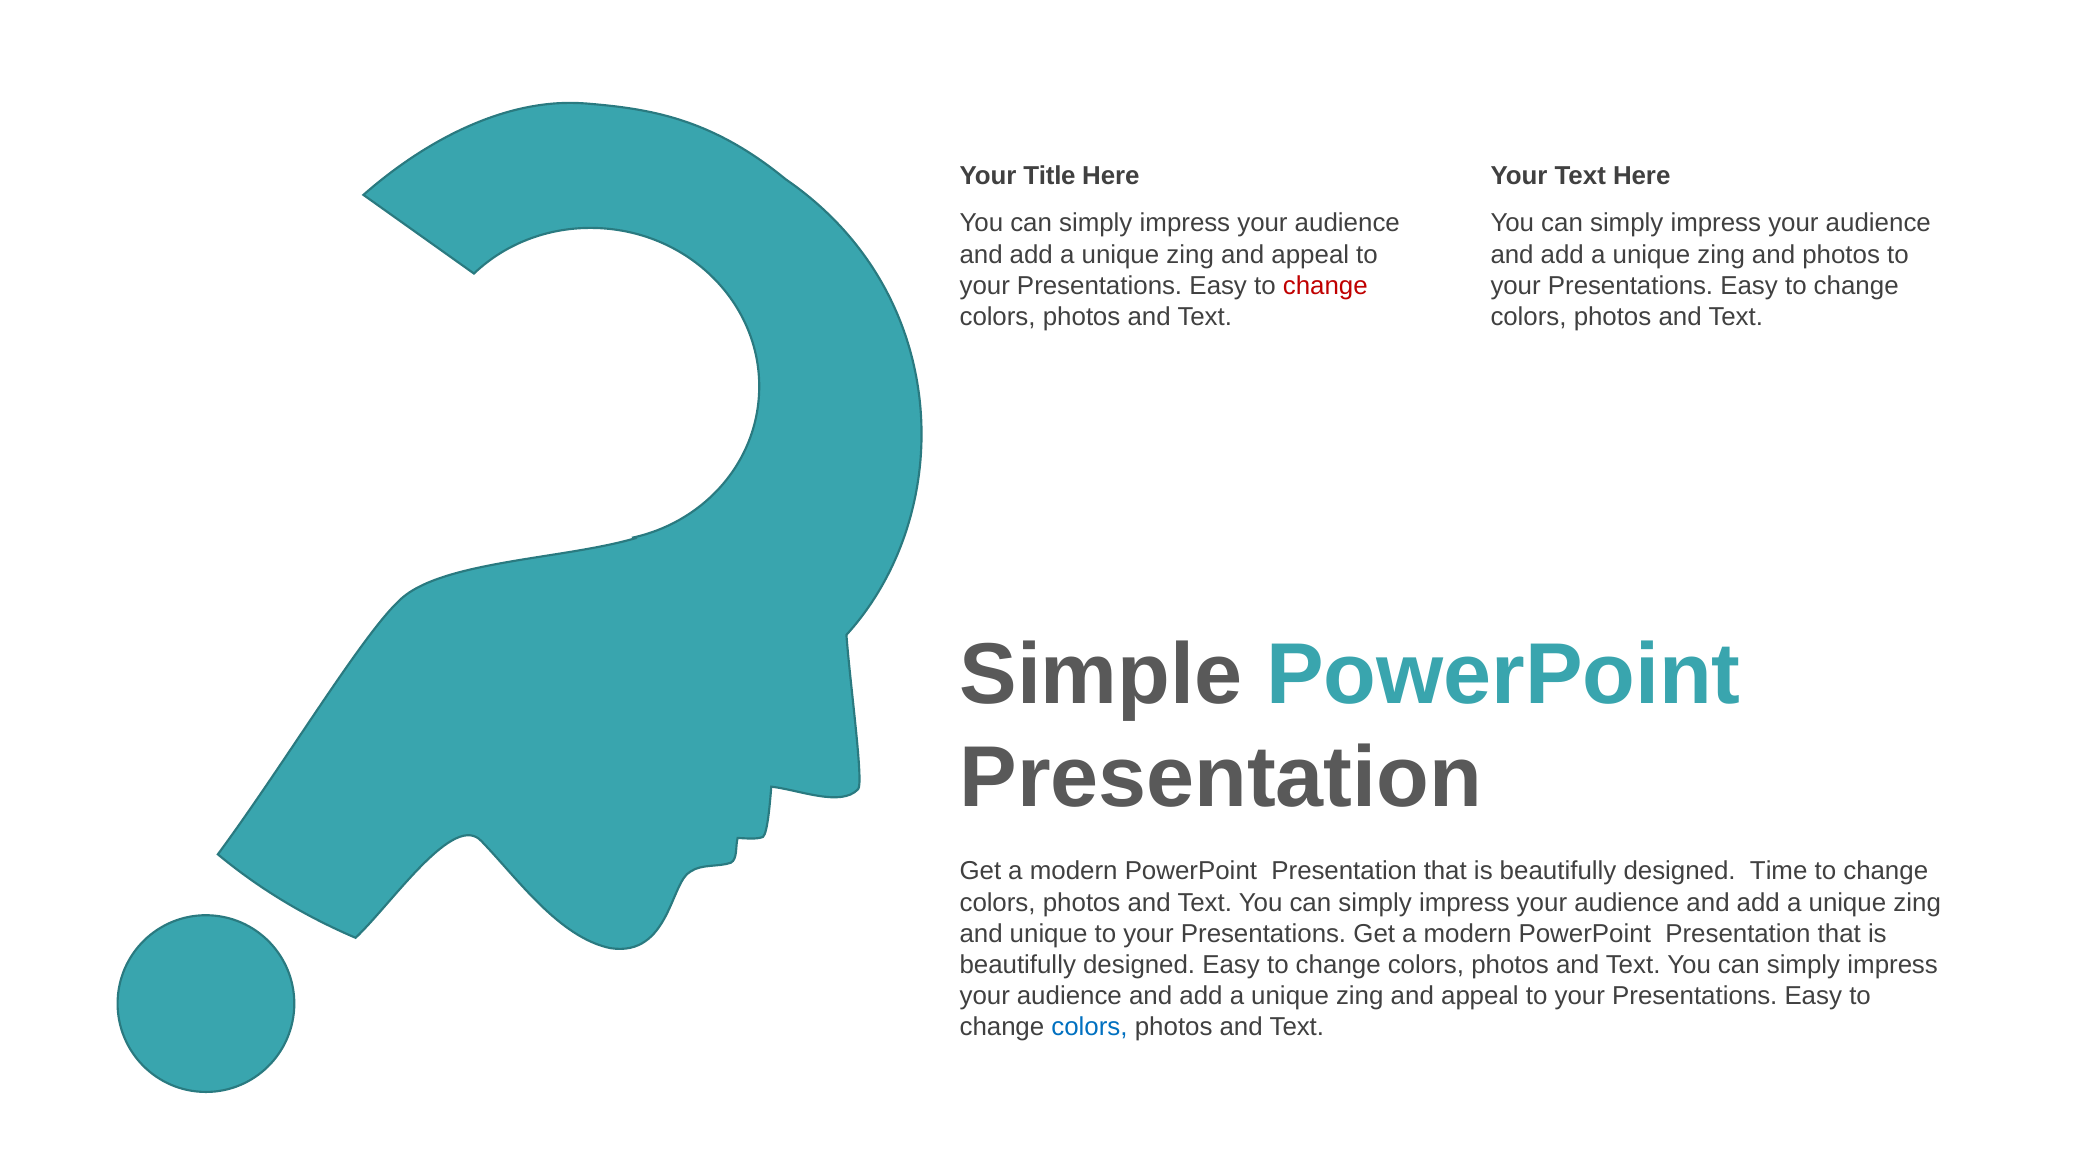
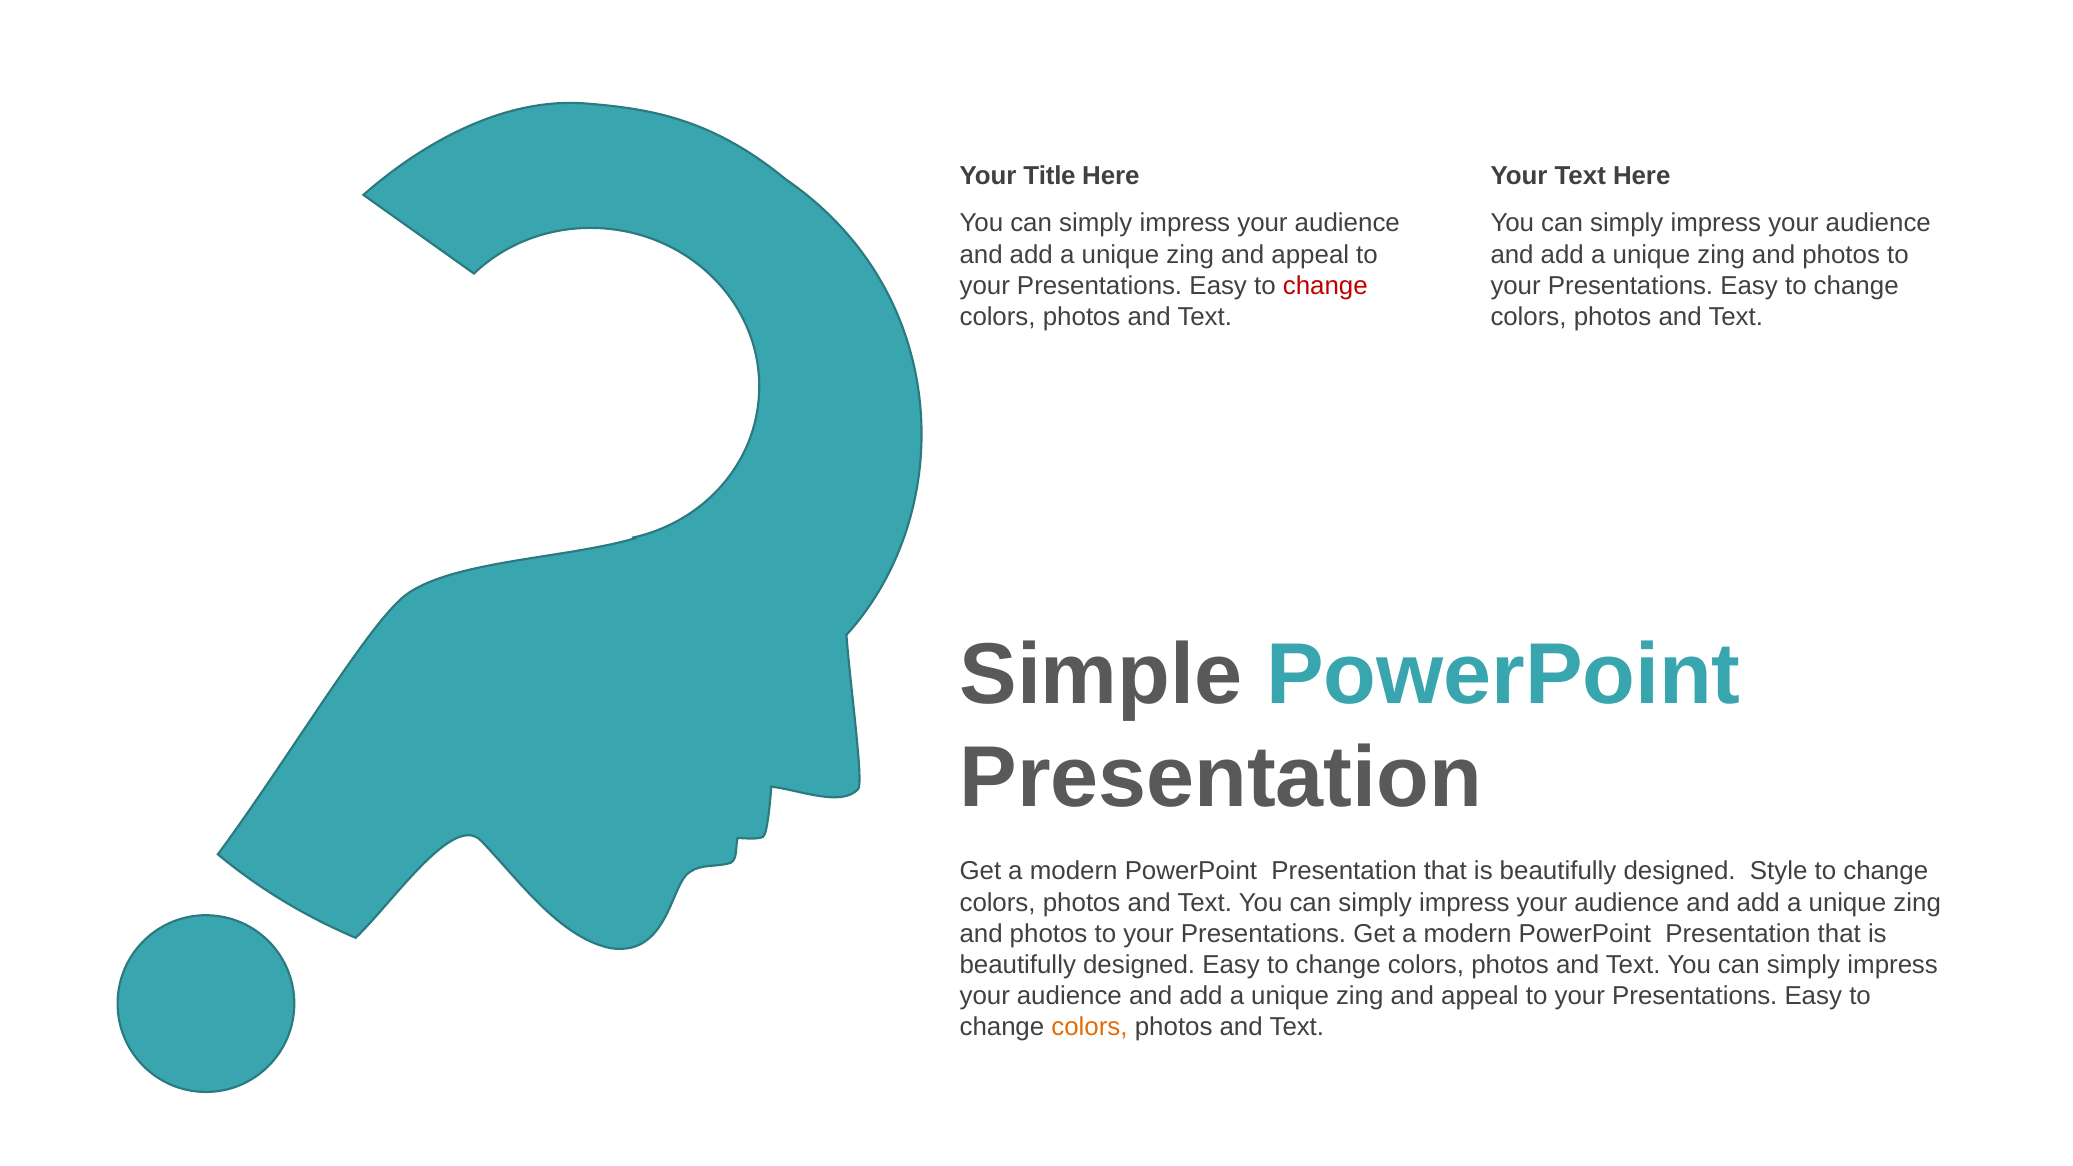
Time: Time -> Style (1779, 871)
unique: unique -> photos (1049, 934)
colors colour: blue -> orange (1090, 1027)
